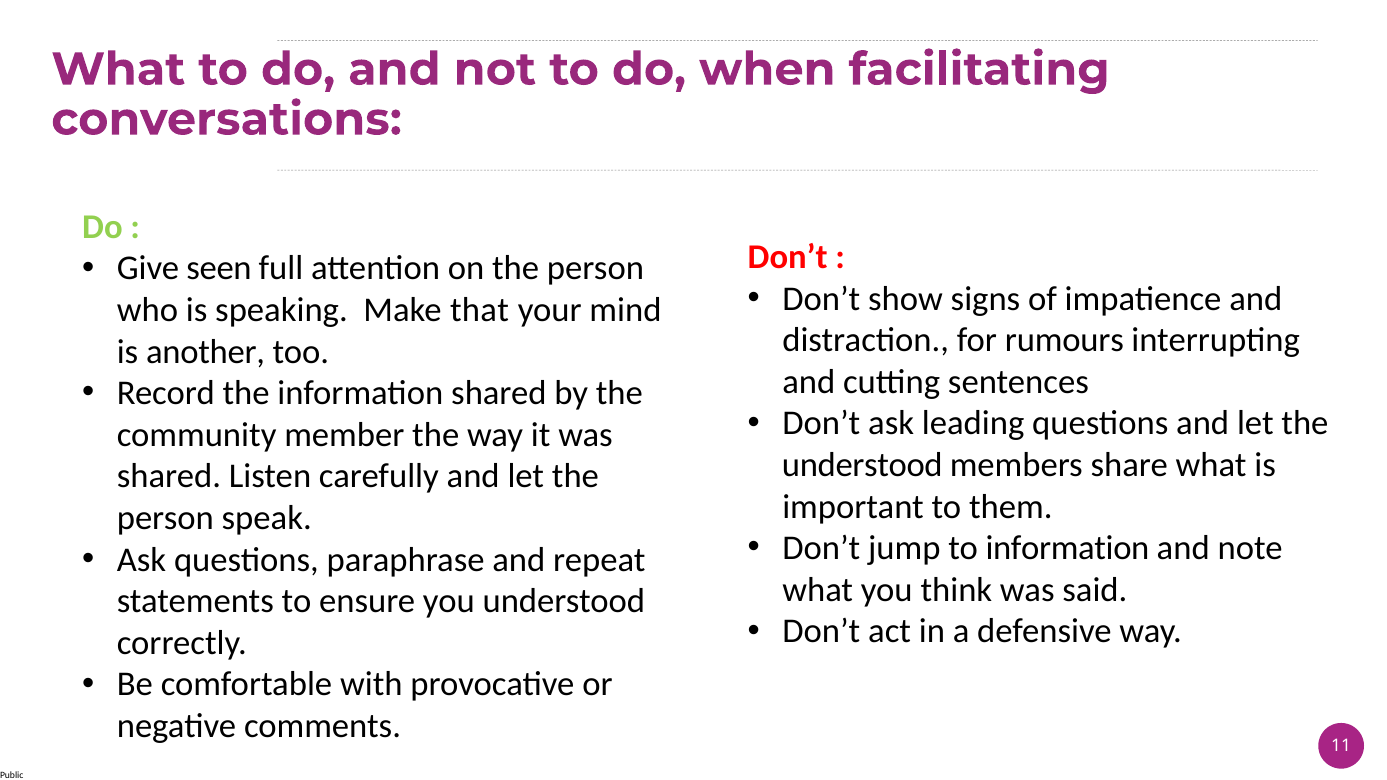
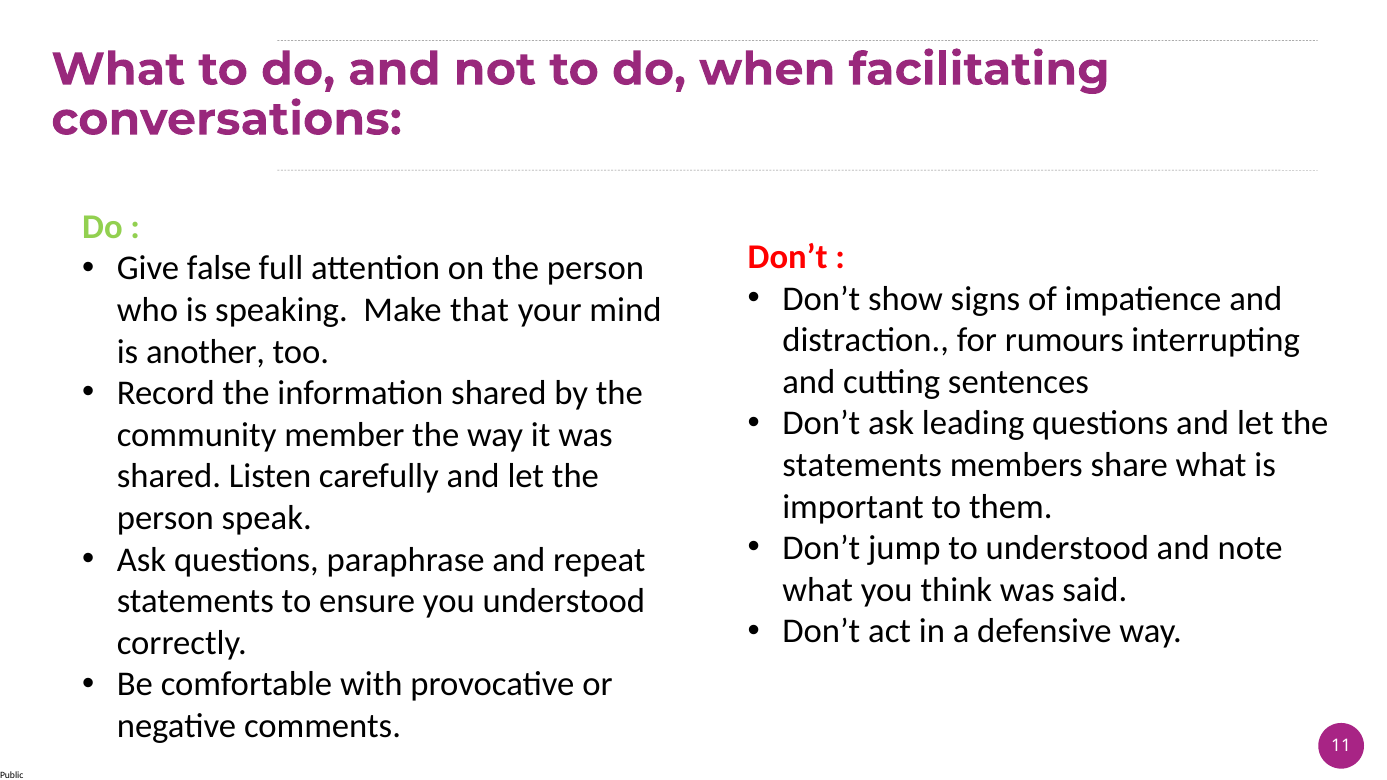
seen: seen -> false (219, 269)
understood: understood -> statements (862, 465)
to information: information -> understood (1067, 548)
